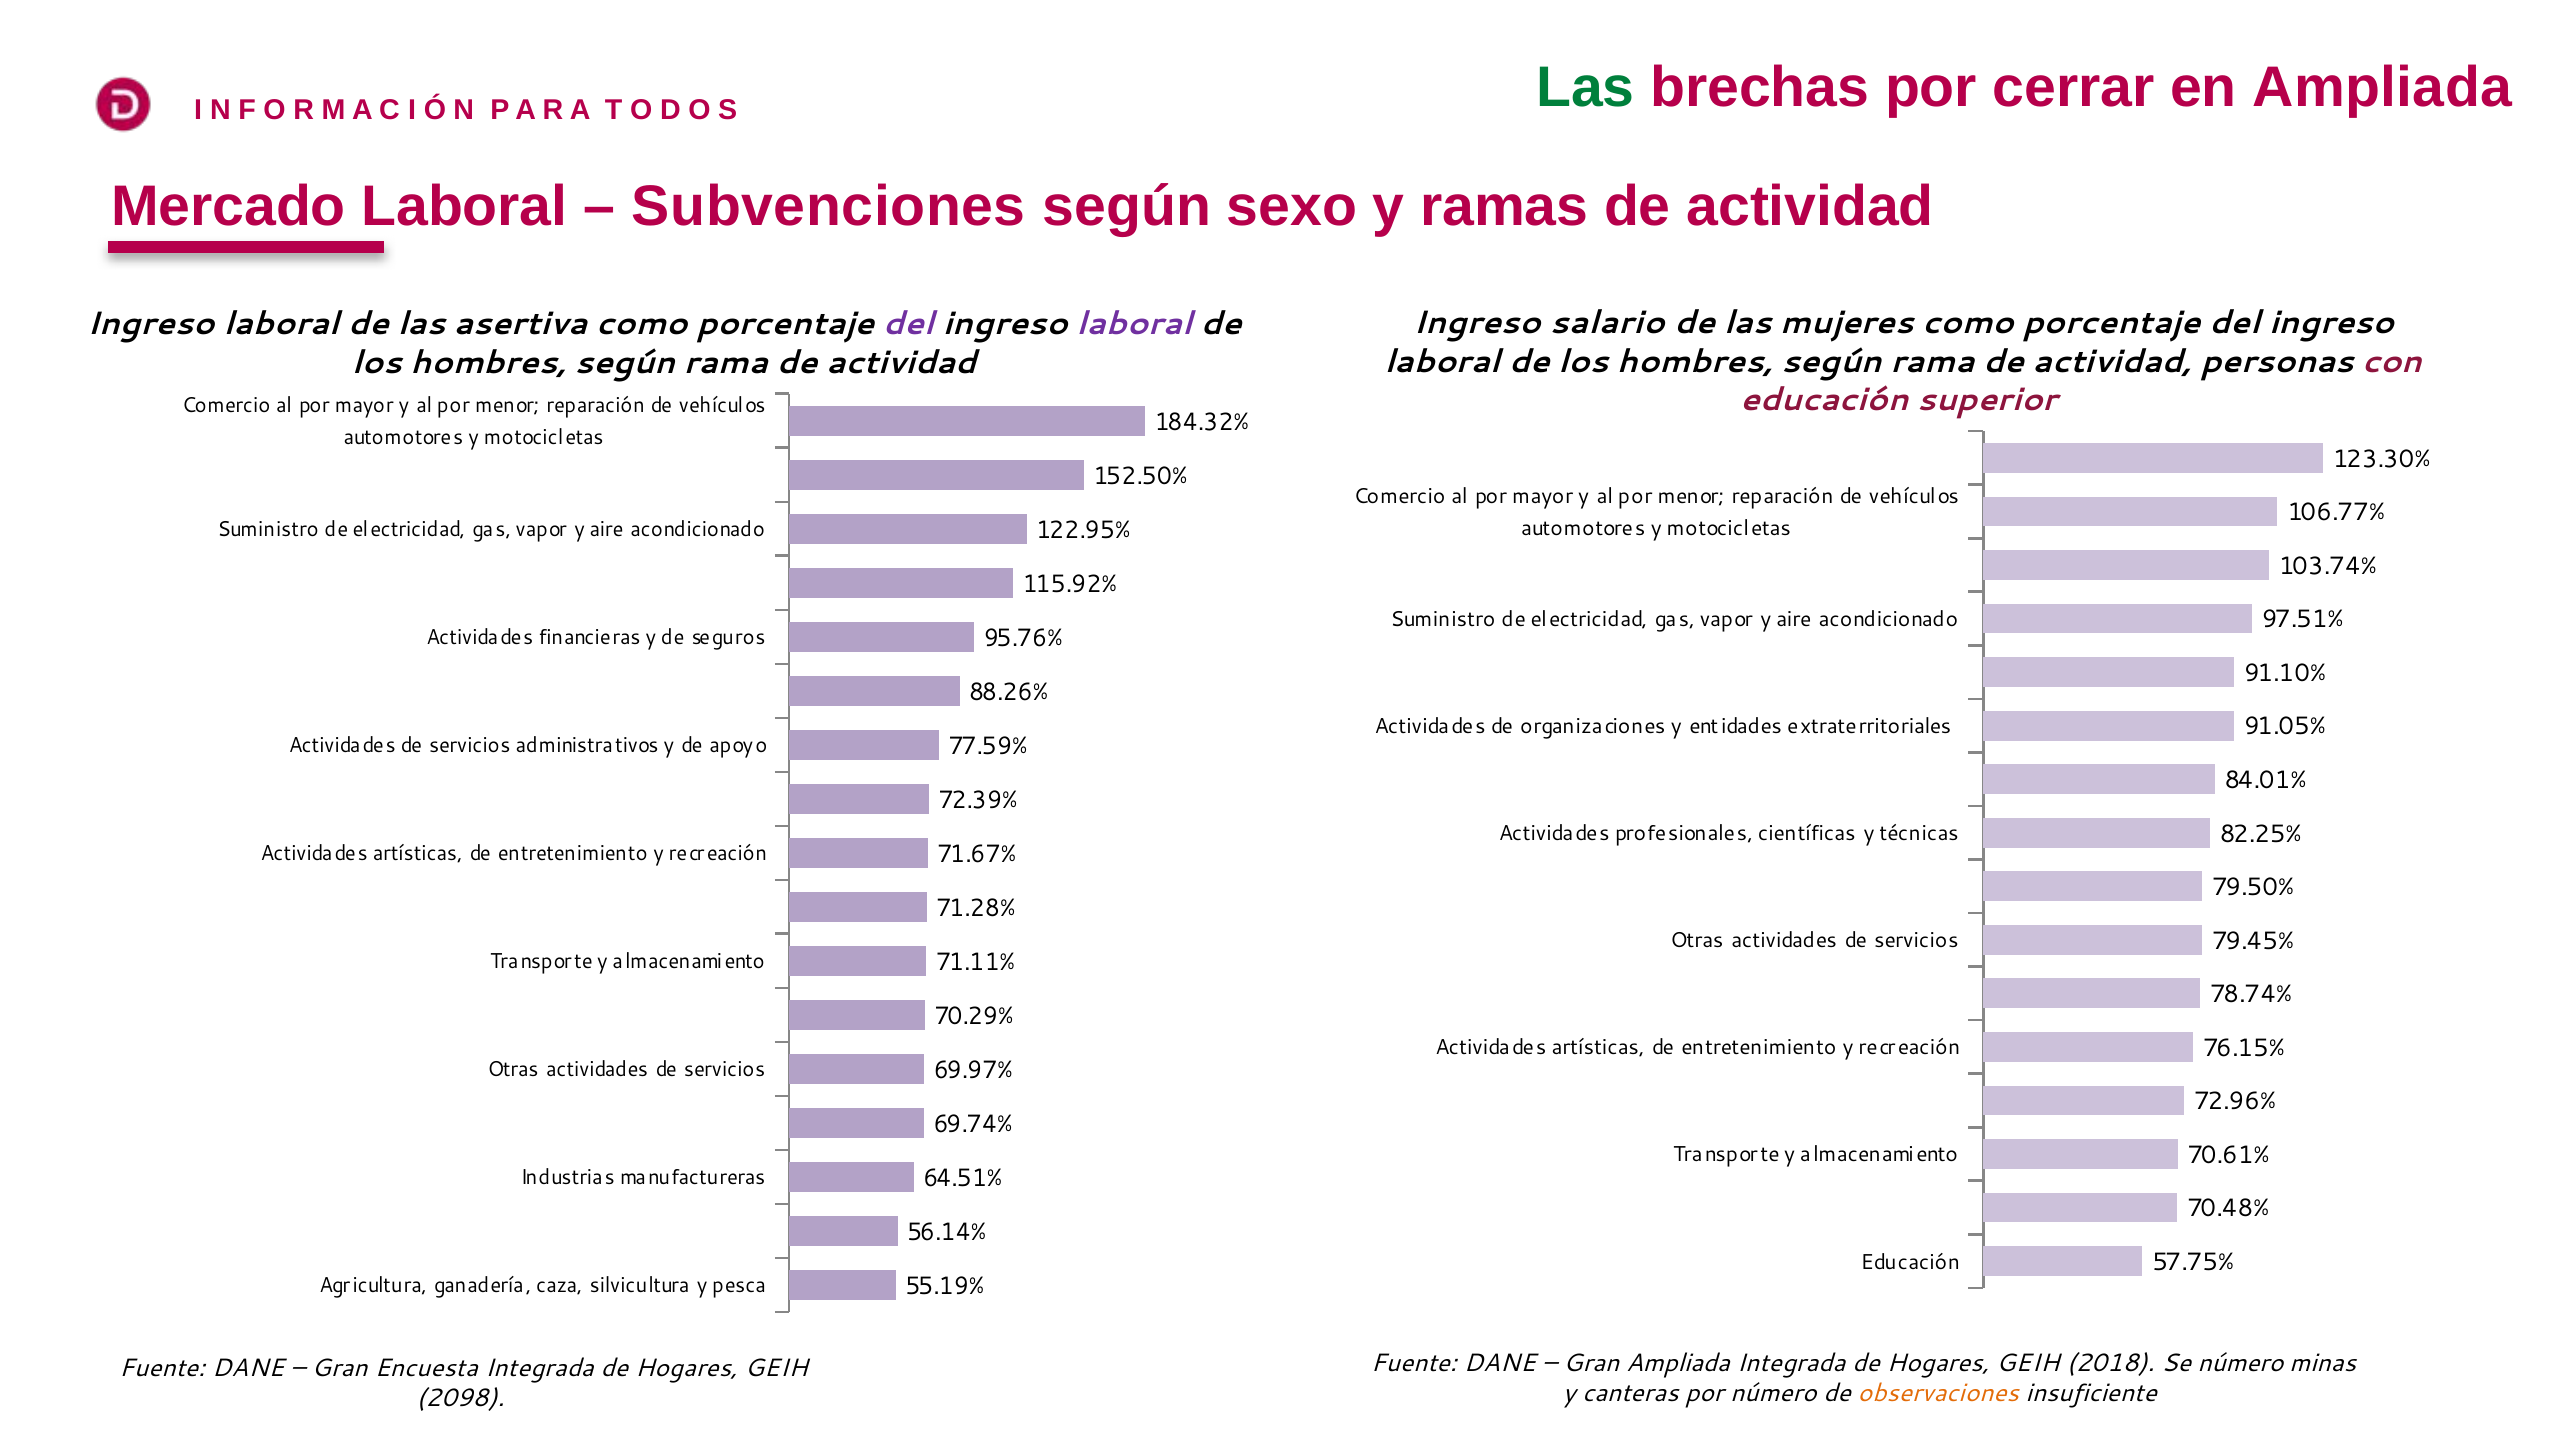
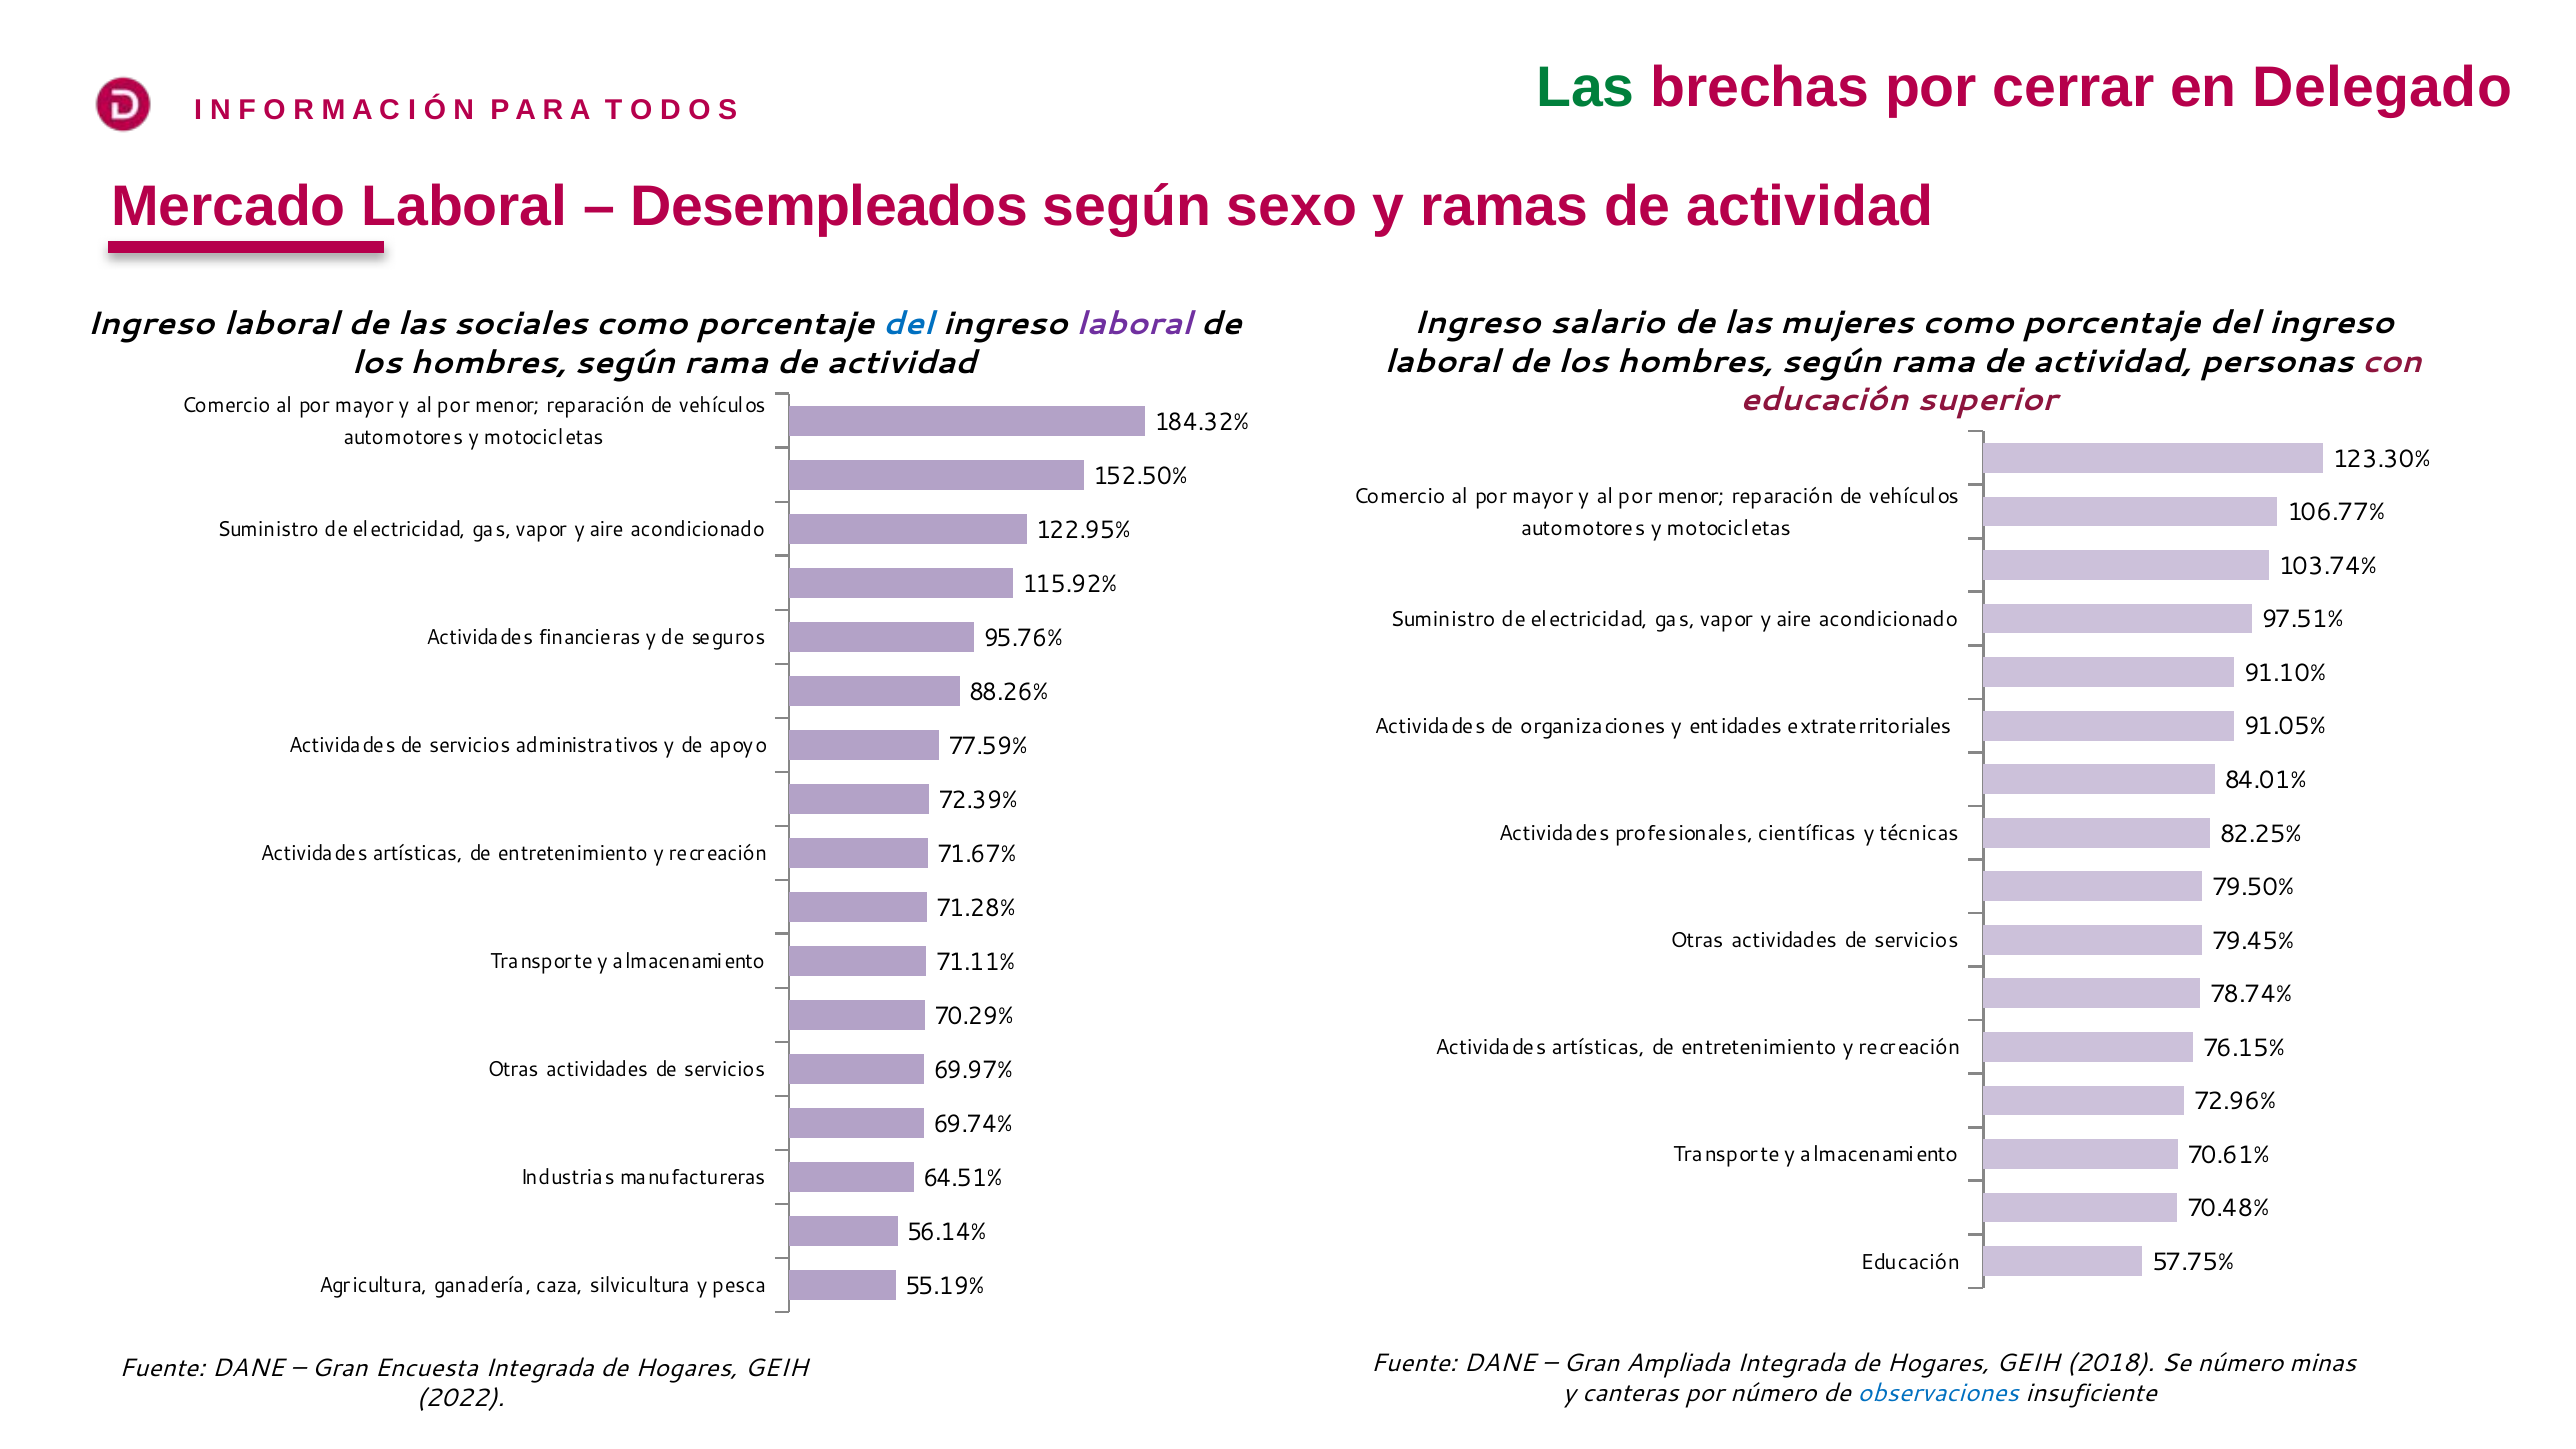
en Ampliada: Ampliada -> Delegado (2382, 87)
Subvenciones: Subvenciones -> Desempleados (829, 207)
asertiva: asertiva -> sociales (521, 324)
del colour: purple -> blue (909, 324)
observaciones colour: orange -> blue (1938, 1394)
2098: 2098 -> 2022 (460, 1398)
